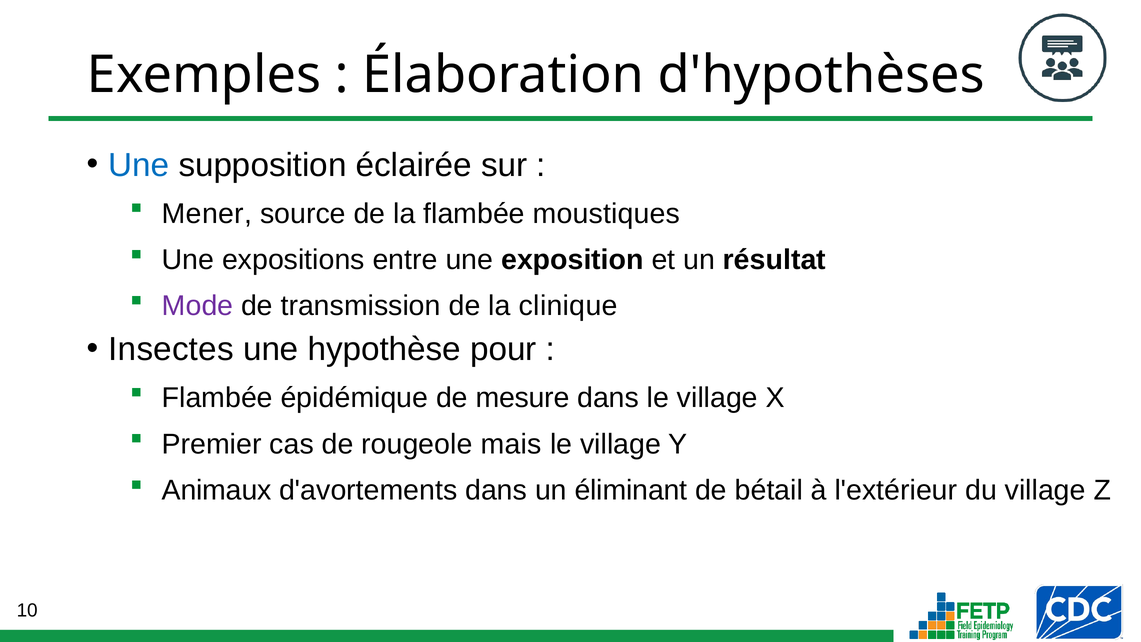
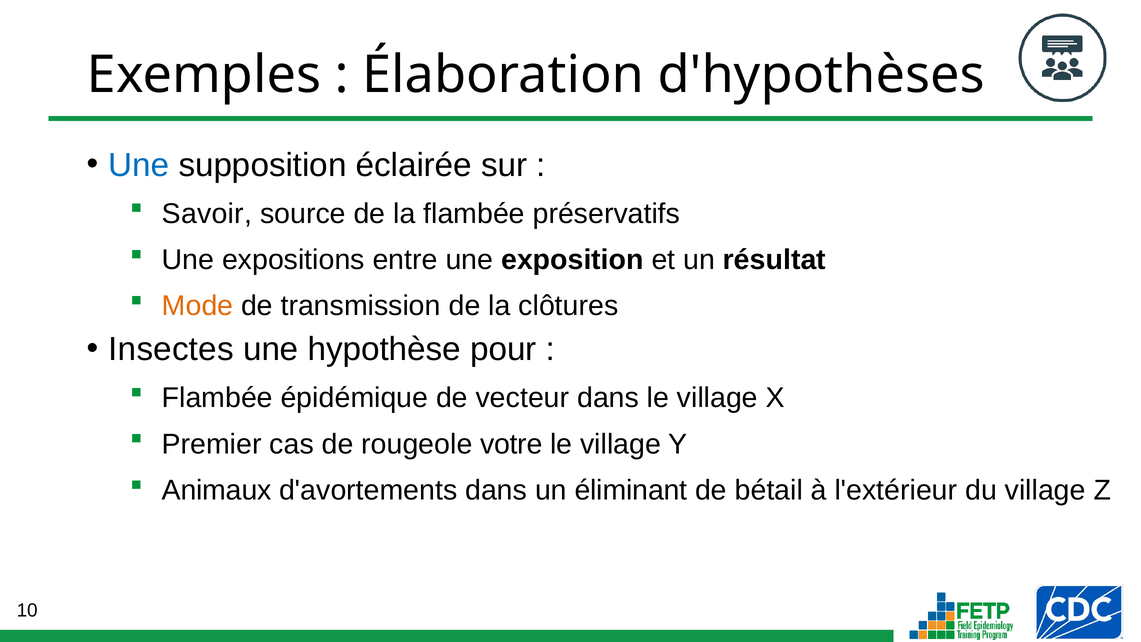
Mener: Mener -> Savoir (207, 214)
moustiques: moustiques -> préservatifs (606, 214)
Mode colour: purple -> orange (198, 306)
clinique: clinique -> clôtures (568, 306)
mesure: mesure -> vecteur (522, 398)
mais: mais -> votre (511, 444)
